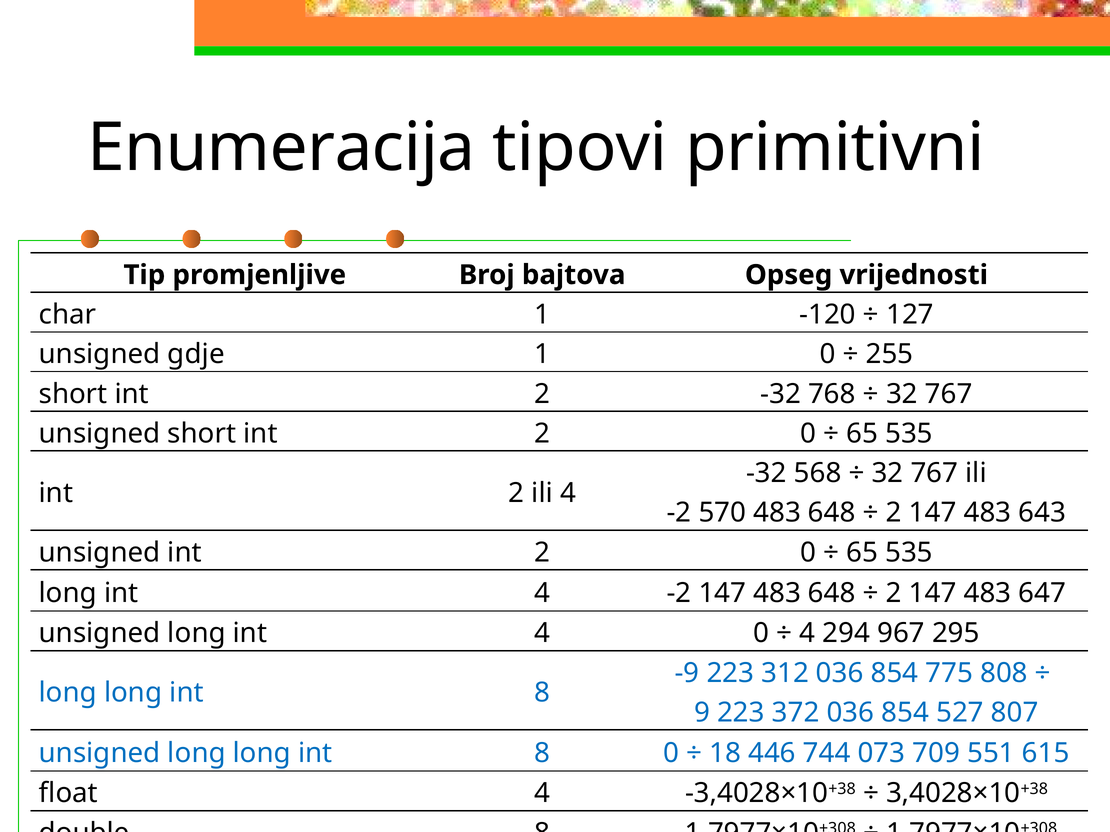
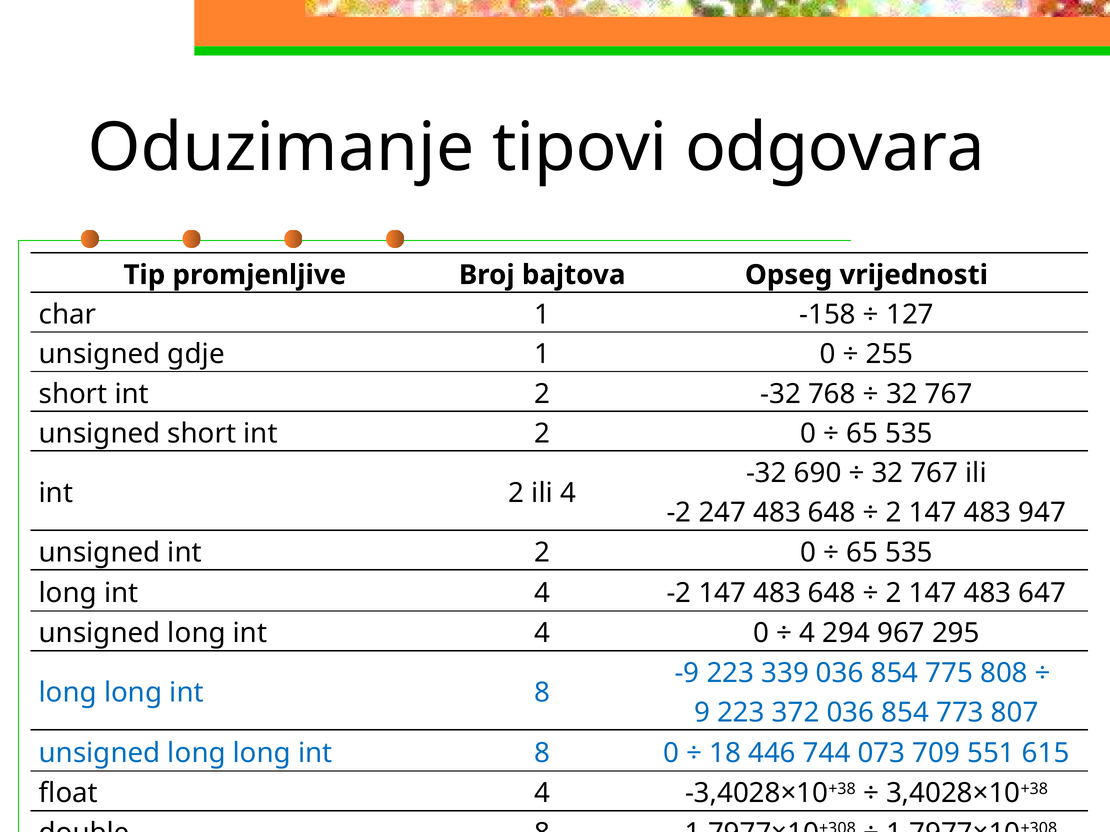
Enumeracija: Enumeracija -> Oduzimanje (281, 148)
primitivni: primitivni -> odgovara (835, 148)
-120: -120 -> -158 (828, 315)
568: 568 -> 690 (818, 473)
570: 570 -> 247 (722, 513)
643: 643 -> 947 (1042, 513)
312: 312 -> 339 (785, 673)
527: 527 -> 773 (960, 713)
